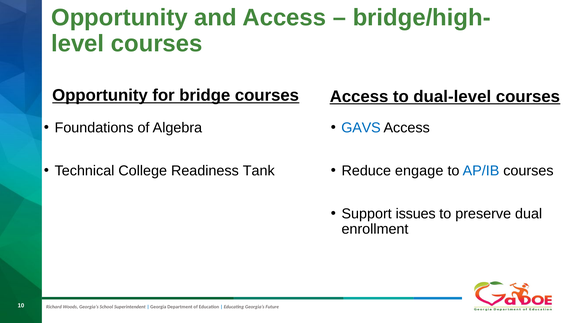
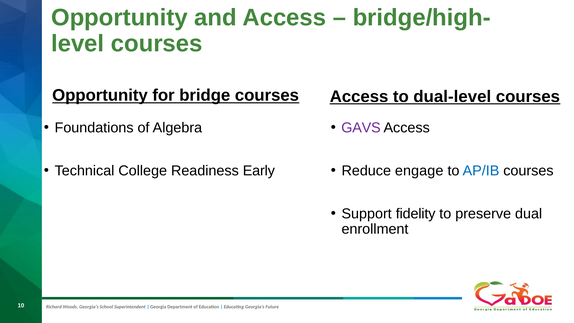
GAVS colour: blue -> purple (361, 128)
Tank: Tank -> Early (259, 171)
issues: issues -> fidelity (416, 214)
